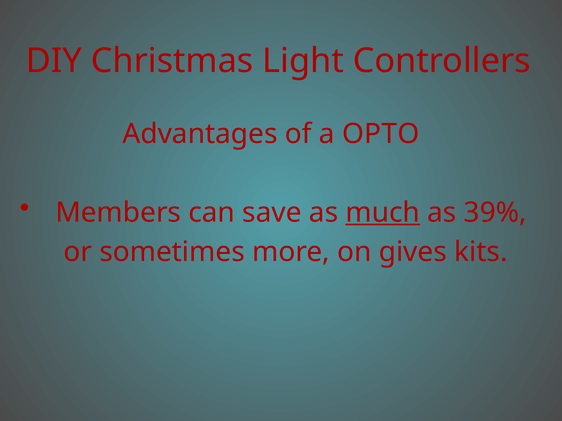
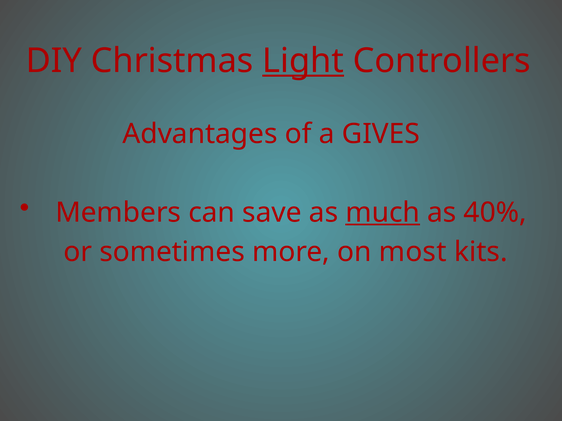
Light underline: none -> present (303, 61)
OPTO: OPTO -> GIVES (381, 134)
39%: 39% -> 40% (495, 213)
gives: gives -> most (413, 252)
